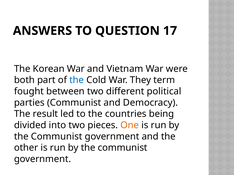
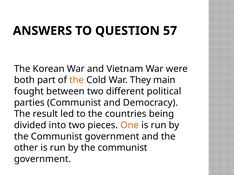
17: 17 -> 57 (170, 31)
the colour: blue -> orange (77, 80)
term: term -> main (164, 80)
